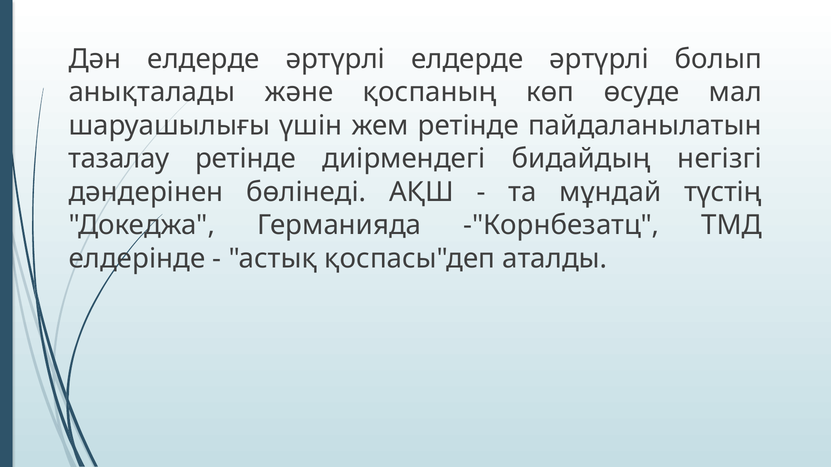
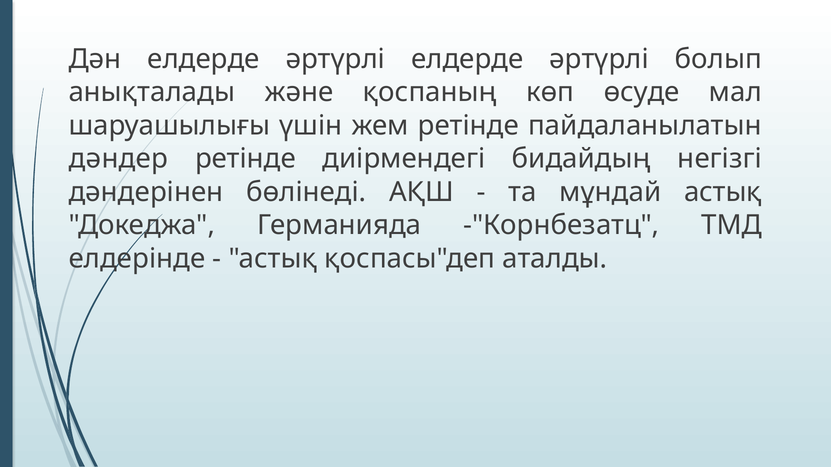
тазалау: тазалау -> дәндер (118, 159)
мұндай түстің: түстің -> астық (723, 192)
